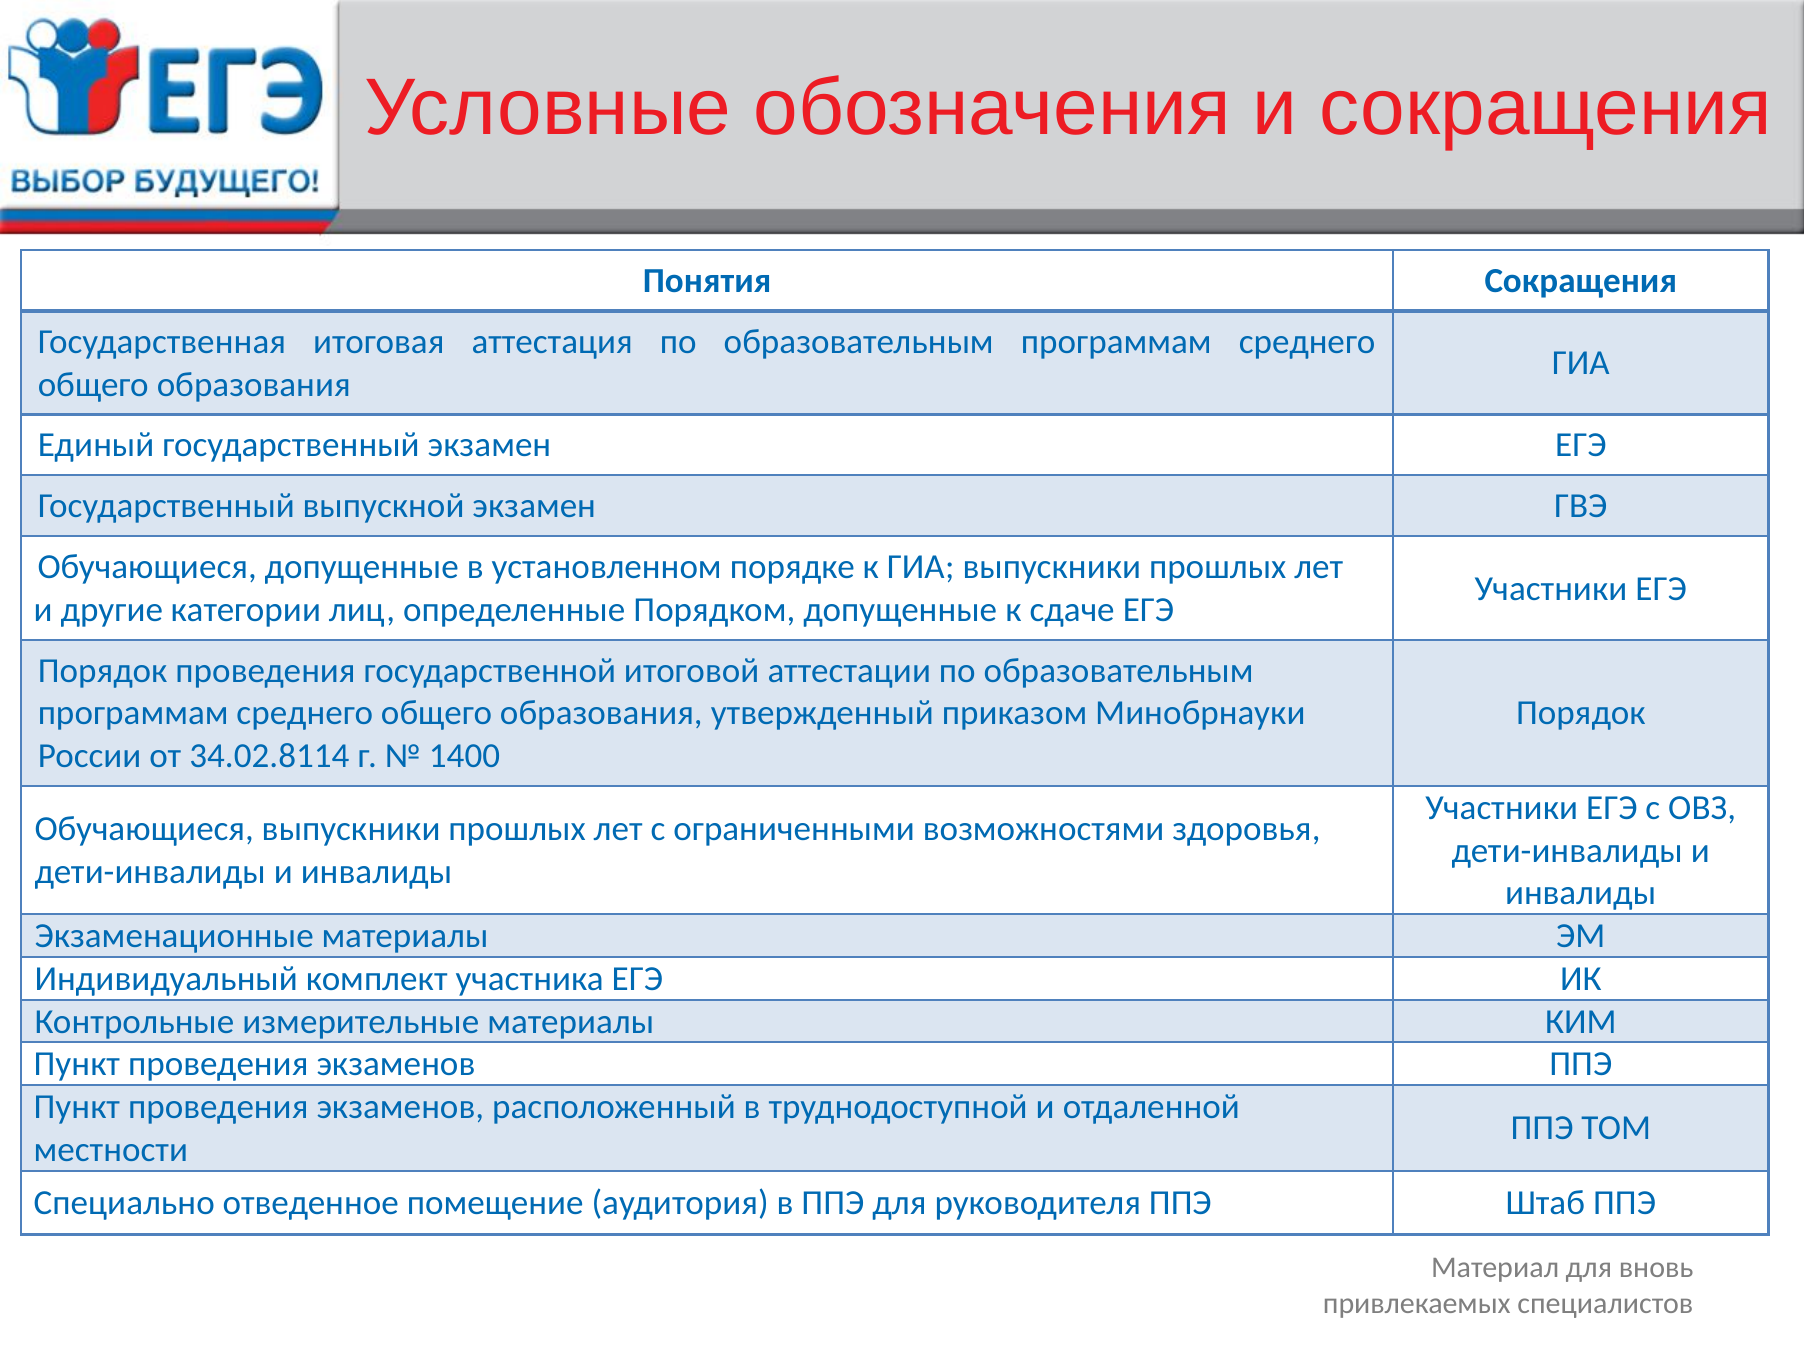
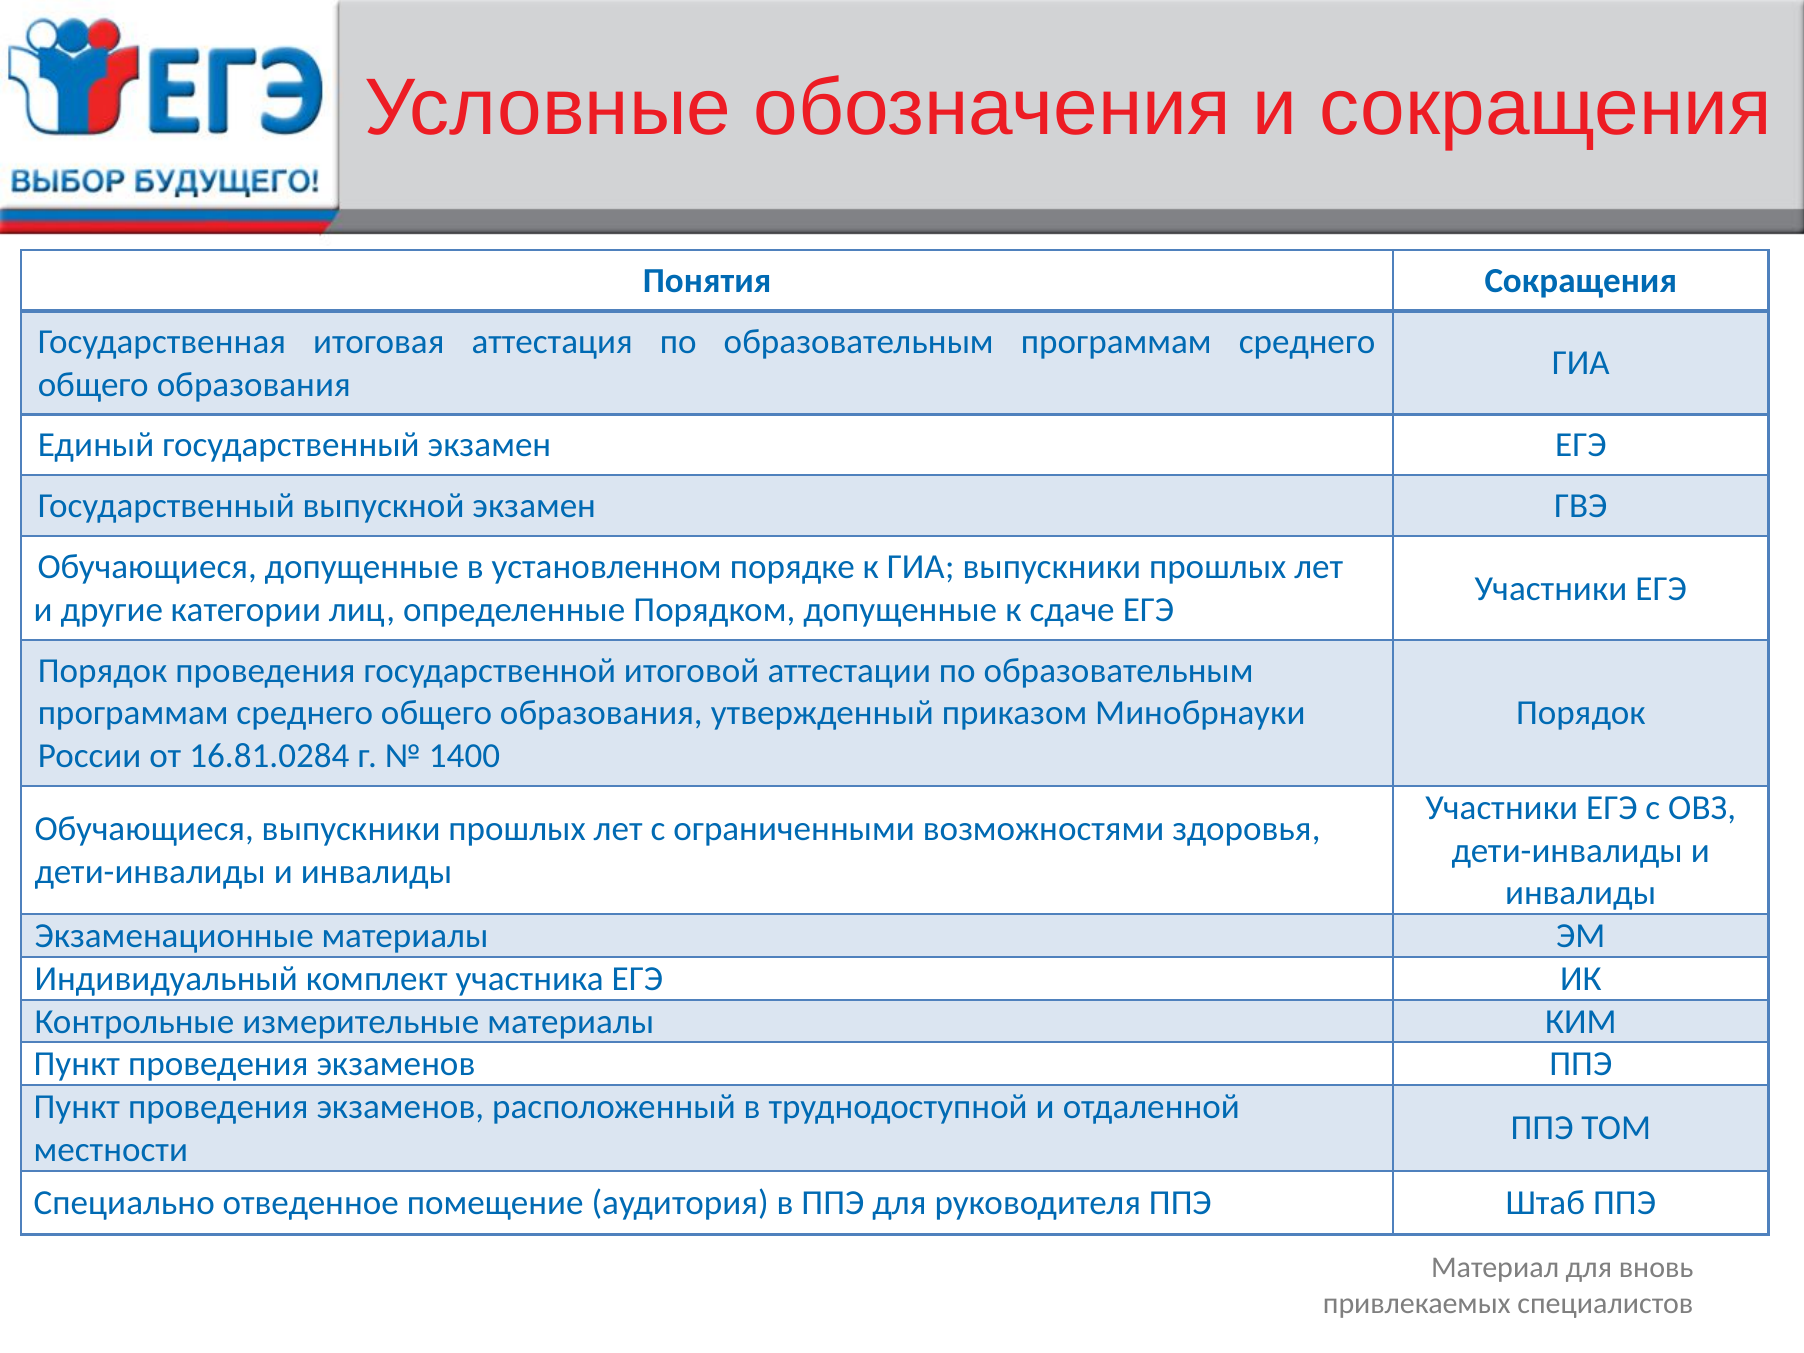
34.02.8114: 34.02.8114 -> 16.81.0284 (269, 756)
